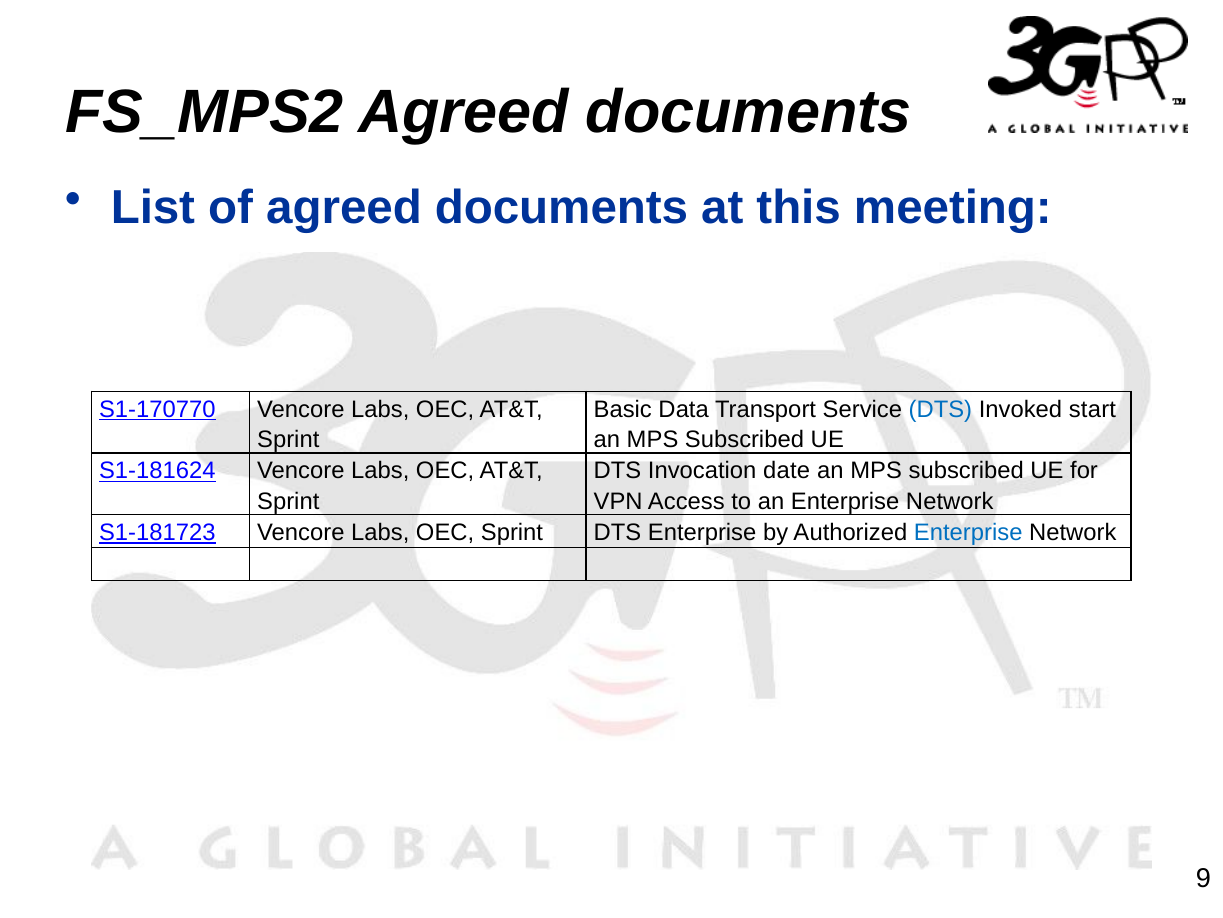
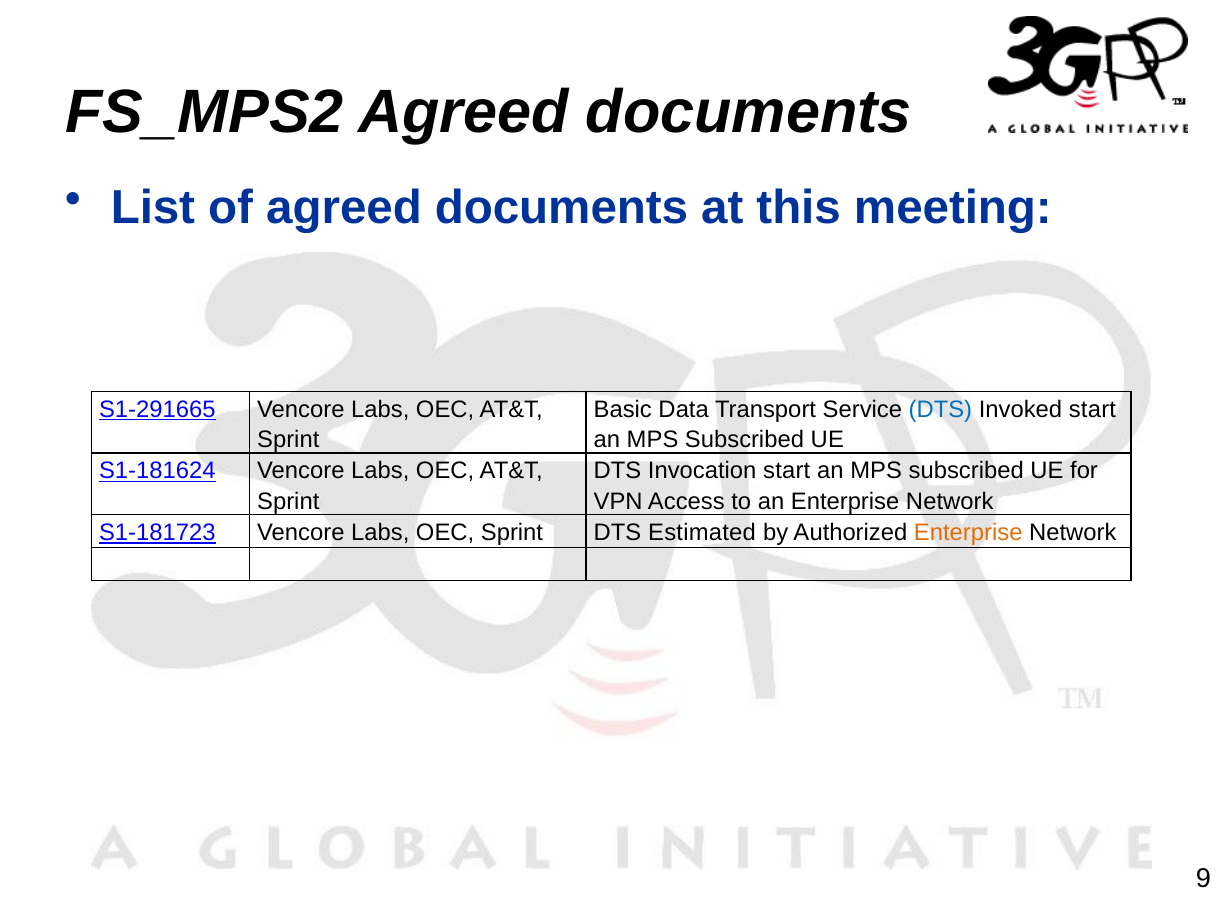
S1-170770: S1-170770 -> S1-291665 (157, 409)
Invocation date: date -> start (787, 470)
DTS Enterprise: Enterprise -> Estimated (702, 532)
Enterprise colour: blue -> orange (968, 532)
